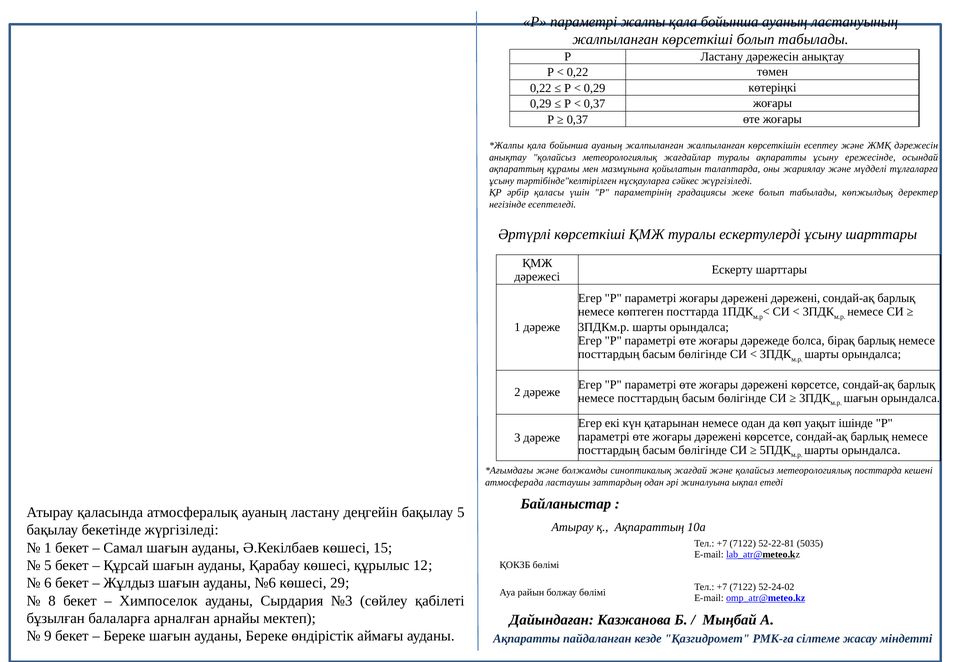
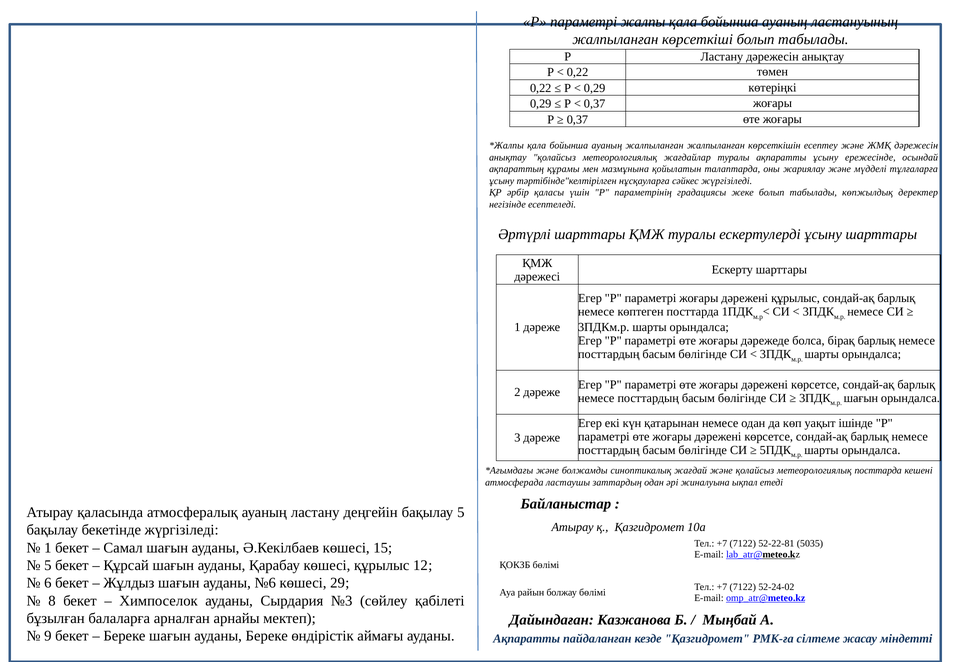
Әртүрлі көрсеткіші: көрсеткіші -> шарттары (590, 234)
дәрежені дәрежені: дәрежені -> құрылыс (796, 298)
қ Ақпараттың: Ақпараттың -> Қазгидромет (649, 527)
